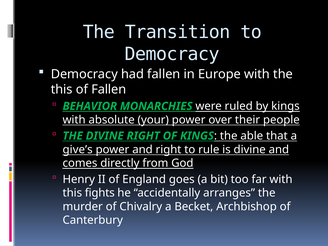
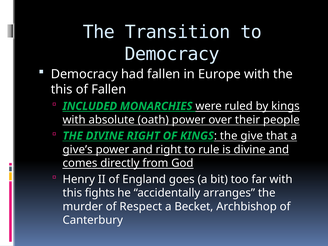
BEHAVIOR: BEHAVIOR -> INCLUDED (90, 106)
your: your -> oath (153, 120)
able: able -> give (252, 136)
Chivalry: Chivalry -> Respect (141, 207)
